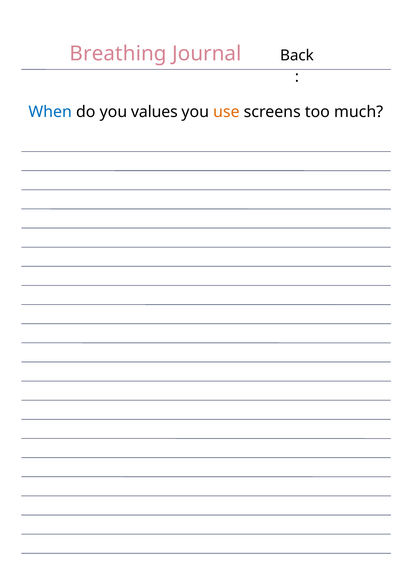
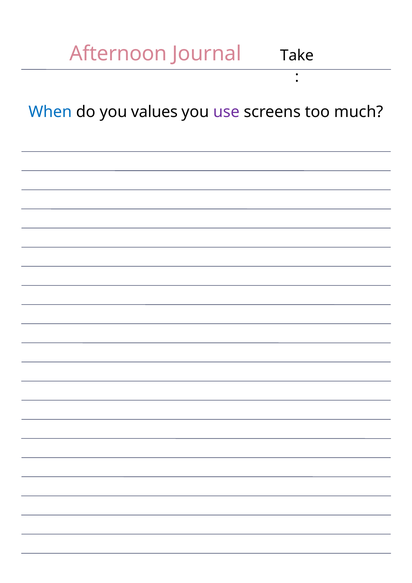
Breathing: Breathing -> Afternoon (118, 53)
Back: Back -> Take (297, 56)
use colour: orange -> purple (226, 112)
